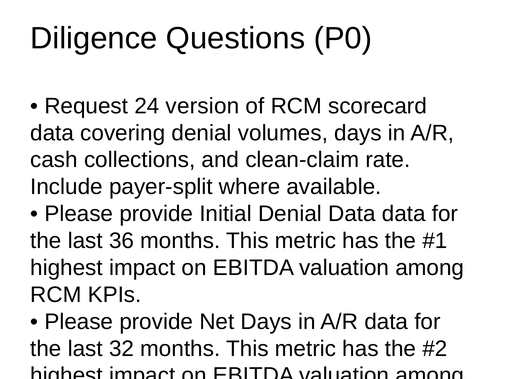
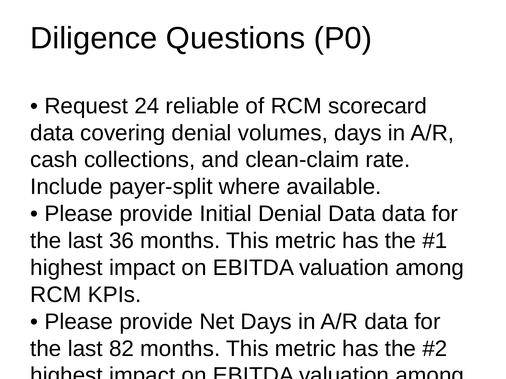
version: version -> reliable (202, 106)
32: 32 -> 82 (122, 349)
